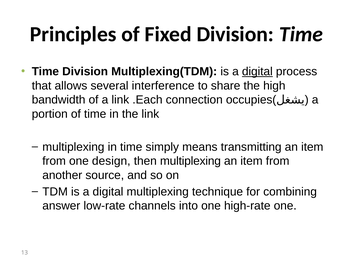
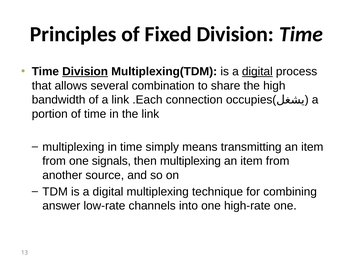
Division underline: none -> present (85, 71)
interference: interference -> combination (163, 86)
design: design -> signals (111, 161)
